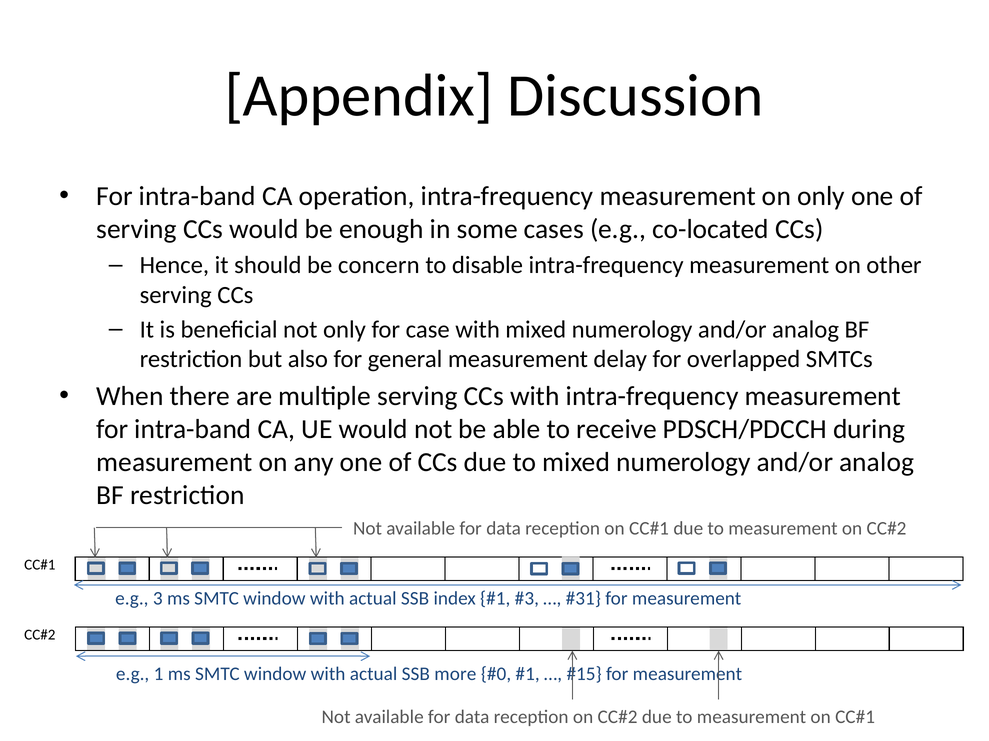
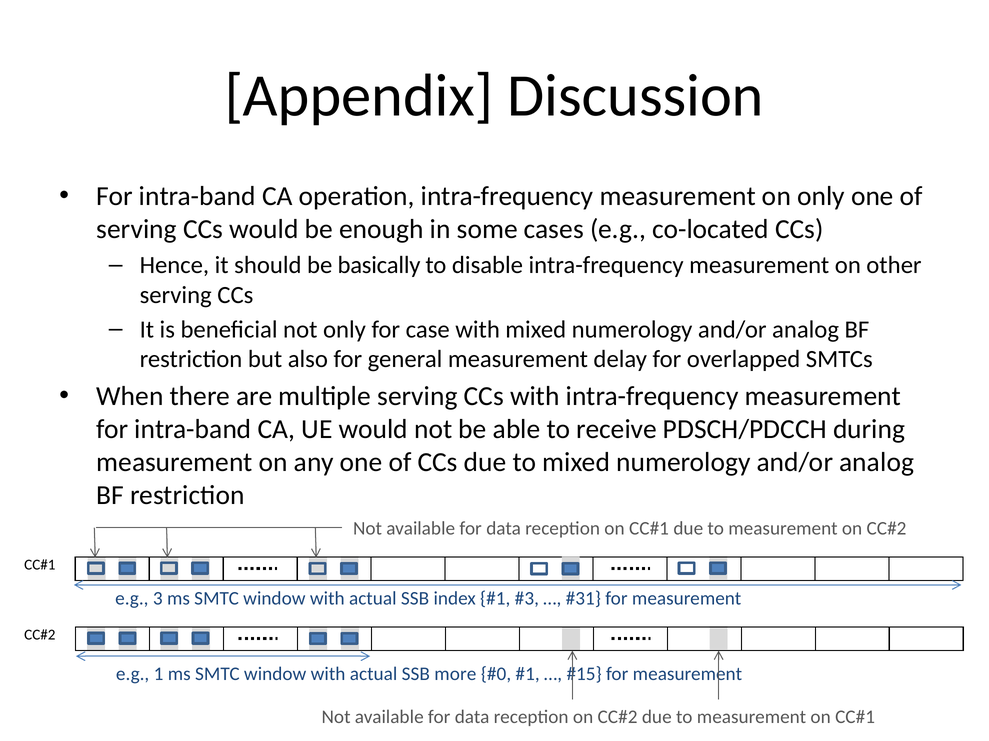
concern: concern -> basically (379, 266)
